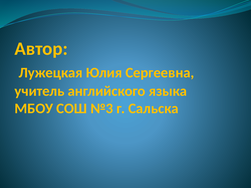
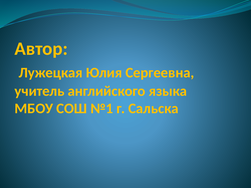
№3: №3 -> №1 (102, 109)
